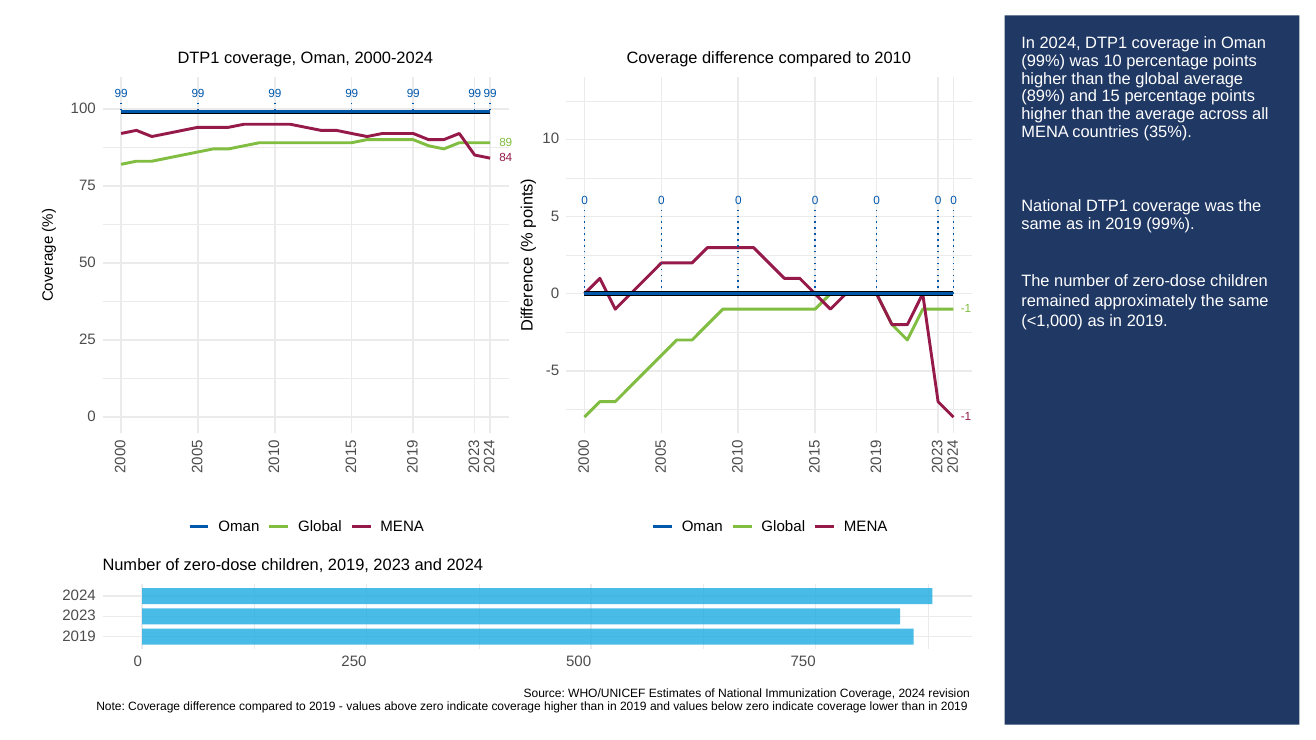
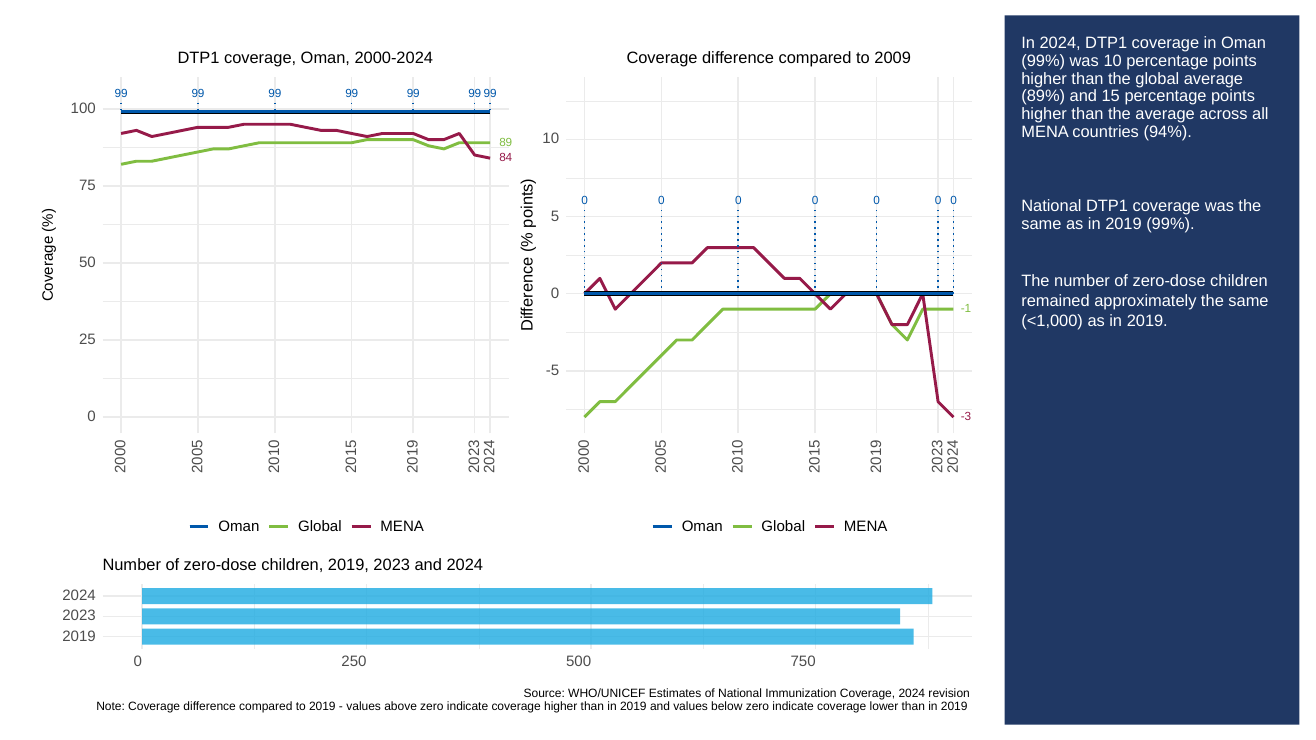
2010: 2010 -> 2009 (893, 58)
35%: 35% -> 94% (1168, 132)
-1: -1 -> -3 (966, 417)
